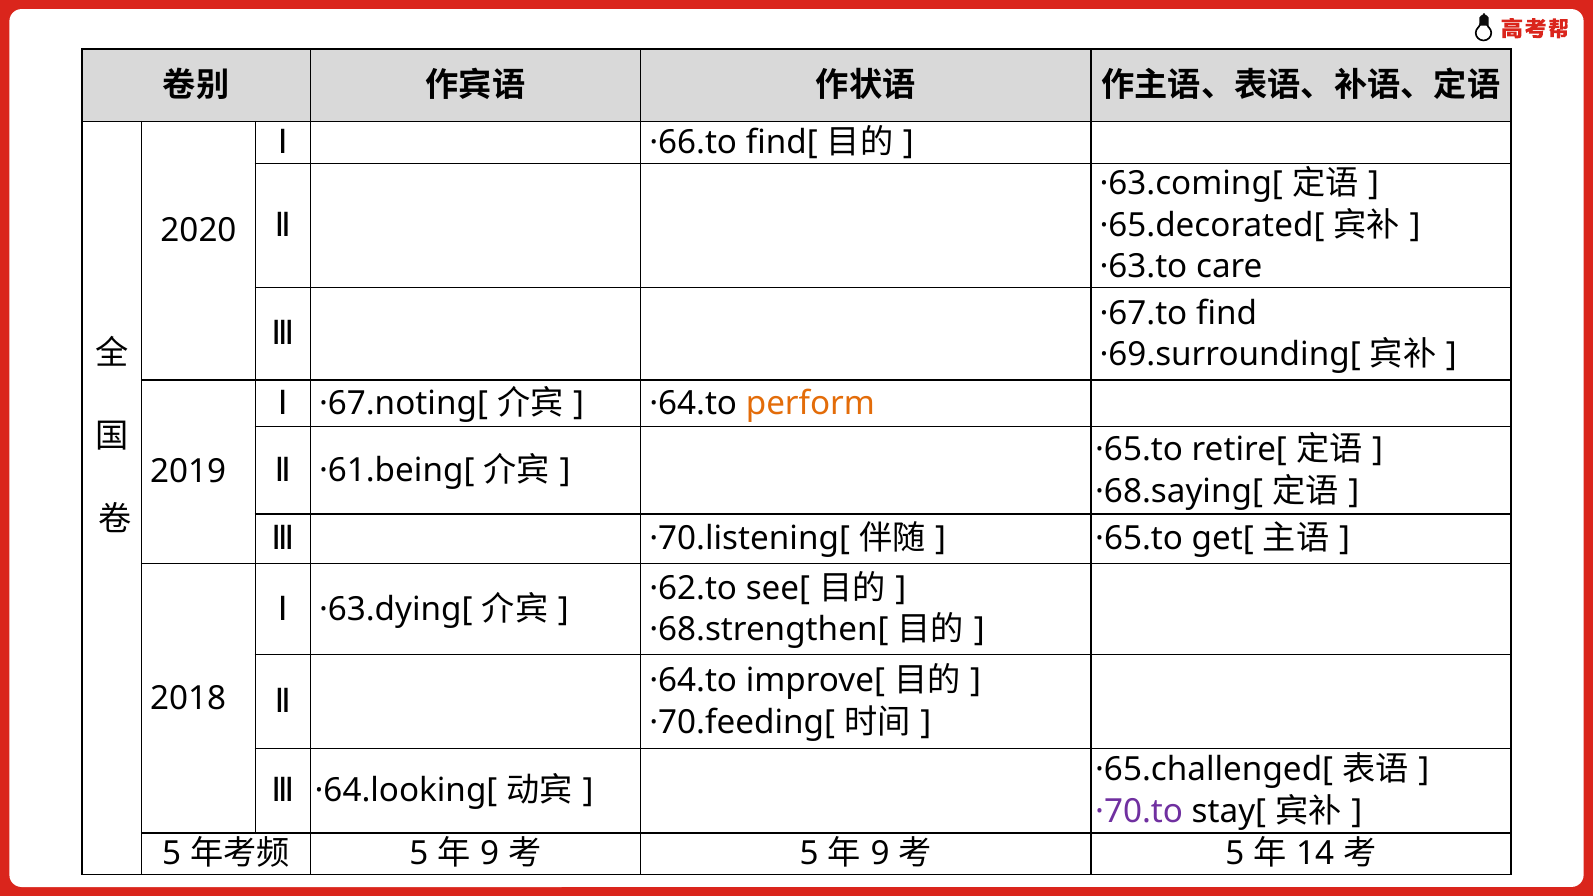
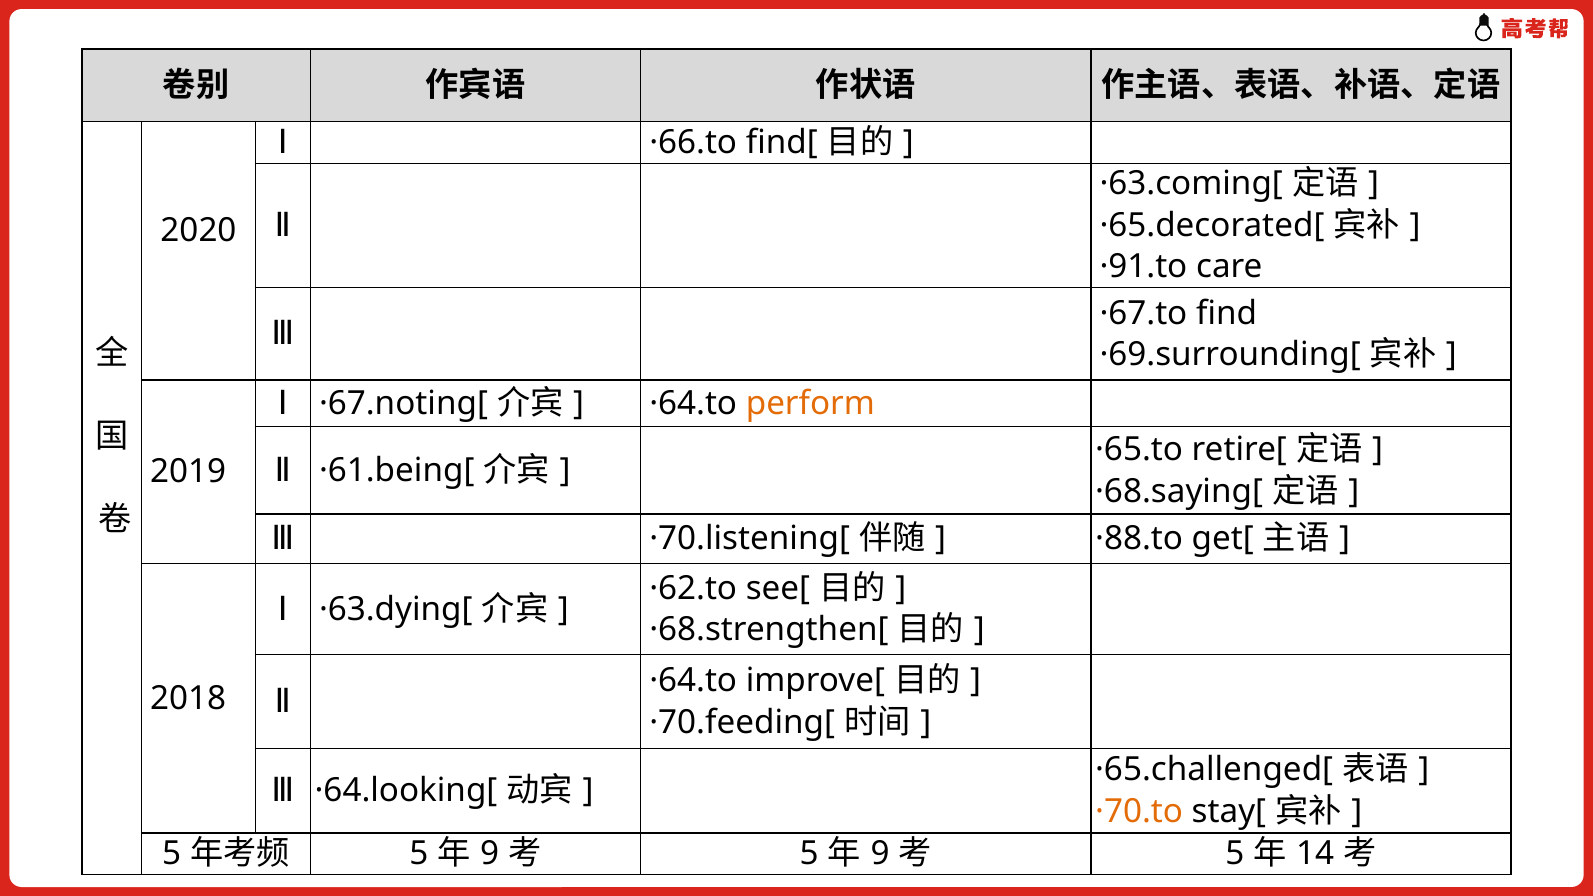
·63.to: ·63.to -> ·91.to (1143, 267)
·65.to: ·65.to -> ·88.to (1139, 539)
·70.to colour: purple -> orange (1139, 812)
